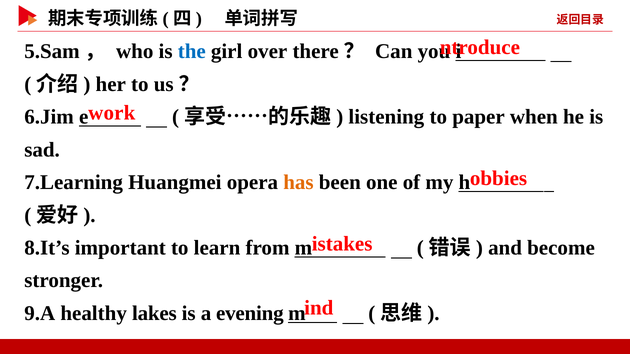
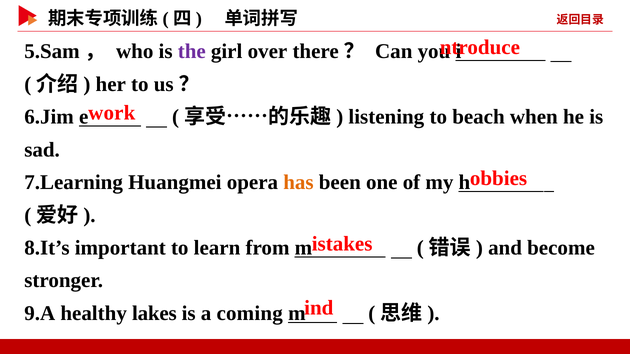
the colour: blue -> purple (192, 52)
paper: paper -> beach (478, 117)
evening: evening -> coming (250, 314)
